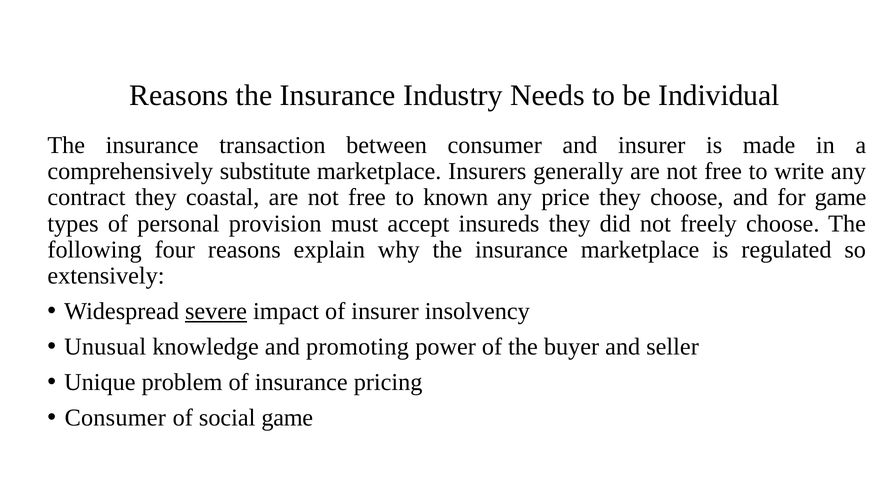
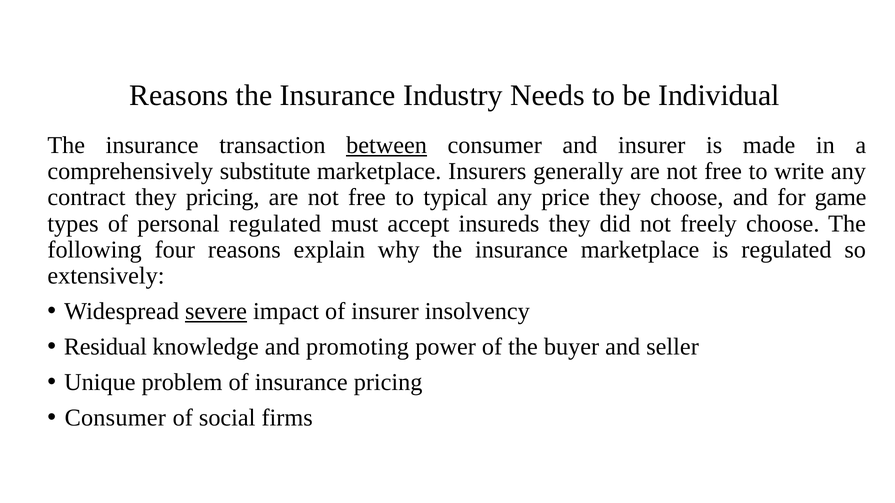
between underline: none -> present (387, 145)
they coastal: coastal -> pricing (223, 198)
known: known -> typical (456, 198)
personal provision: provision -> regulated (275, 224)
Unusual: Unusual -> Residual (105, 347)
social game: game -> firms (287, 418)
